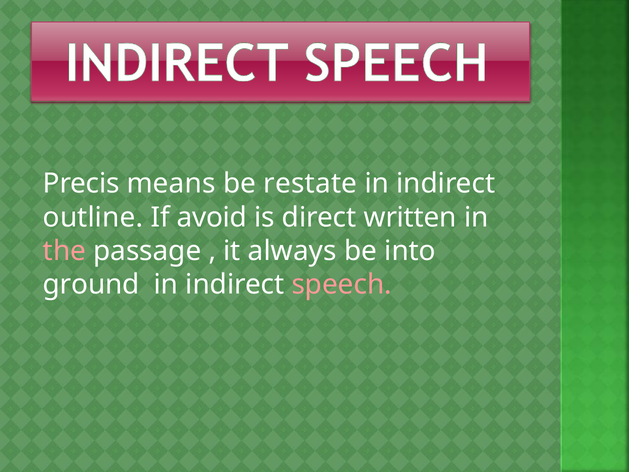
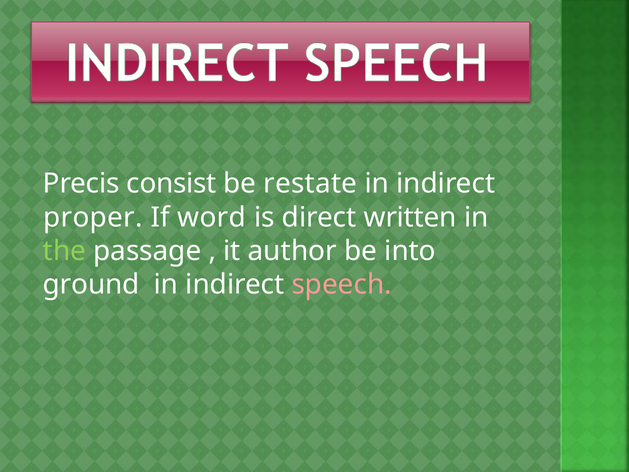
means: means -> consist (171, 184)
outline: outline -> proper (93, 217)
avoid: avoid -> word (212, 217)
the colour: pink -> light green (64, 251)
always: always -> author (292, 251)
